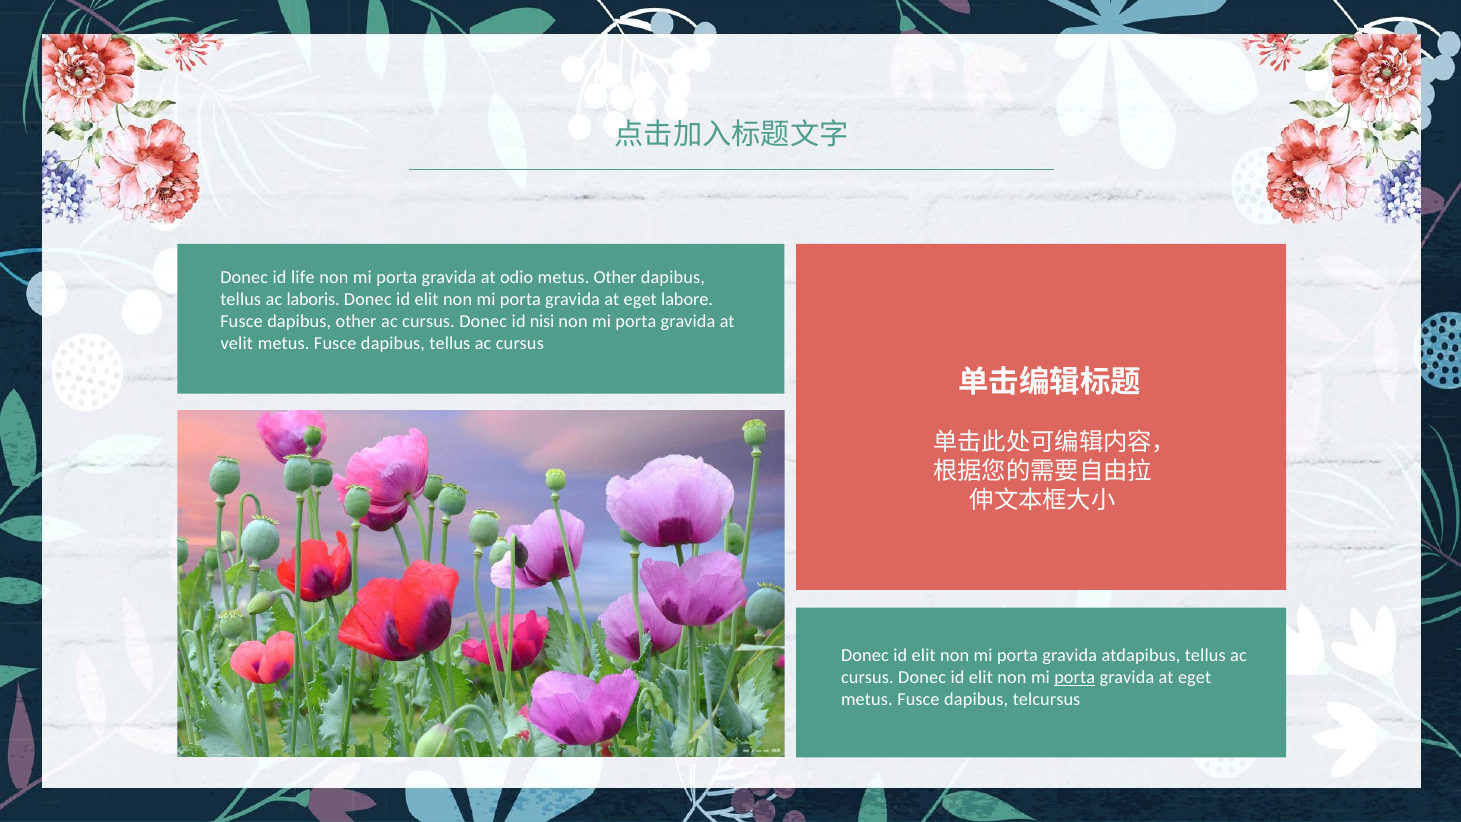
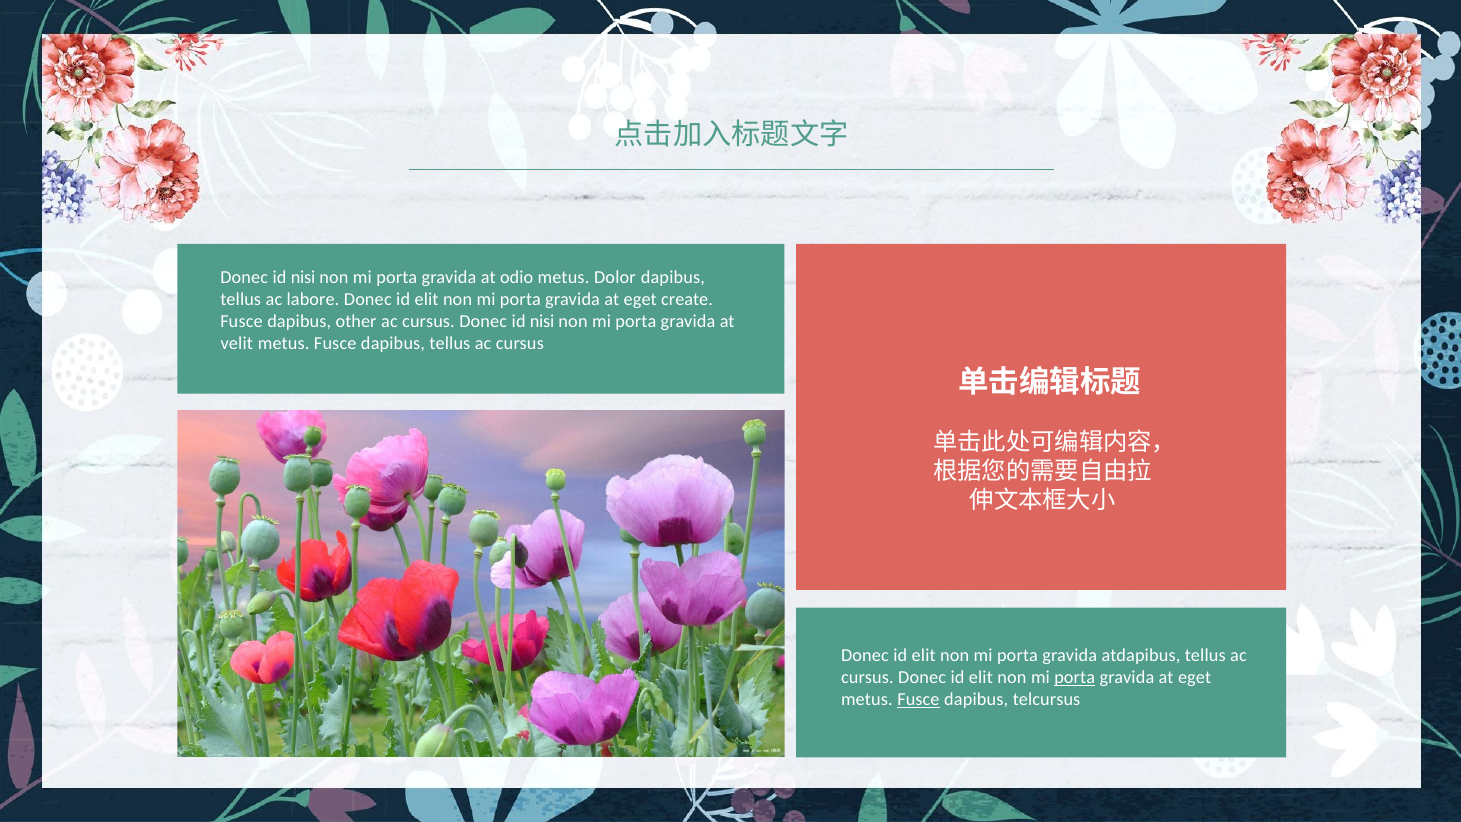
life: life -> nisi (303, 278)
metus Other: Other -> Dolor (615, 278)
laboris: laboris -> labore (313, 300)
labore: labore -> create (687, 300)
Fusce underline: none -> present (918, 699)
